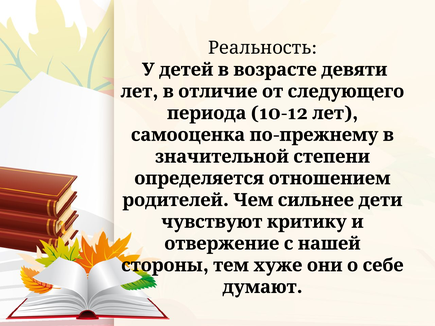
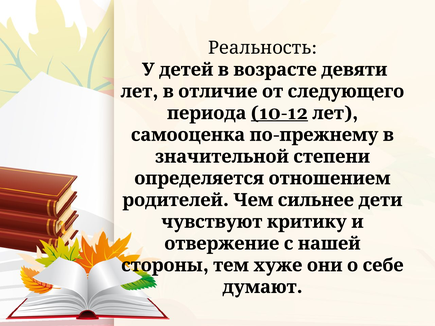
10-12 underline: none -> present (279, 113)
